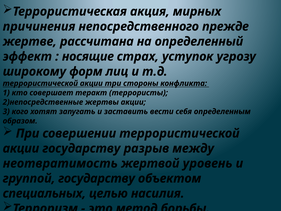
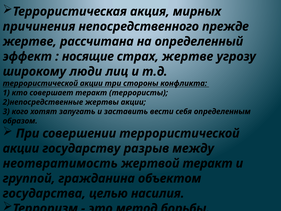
страх уступок: уступок -> жертве (188, 56)
форм: форм -> люди (86, 71)
жертвой уровень: уровень -> теракт (208, 163)
группой государству: государству -> гражданина (97, 178)
специальных: специальных -> государства (44, 193)
